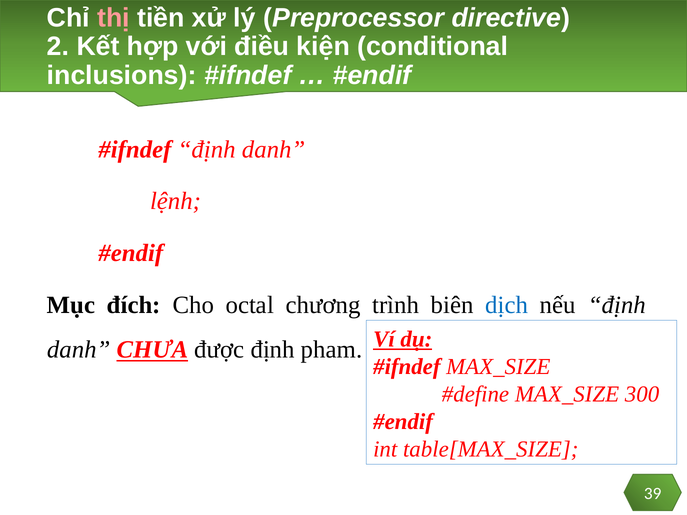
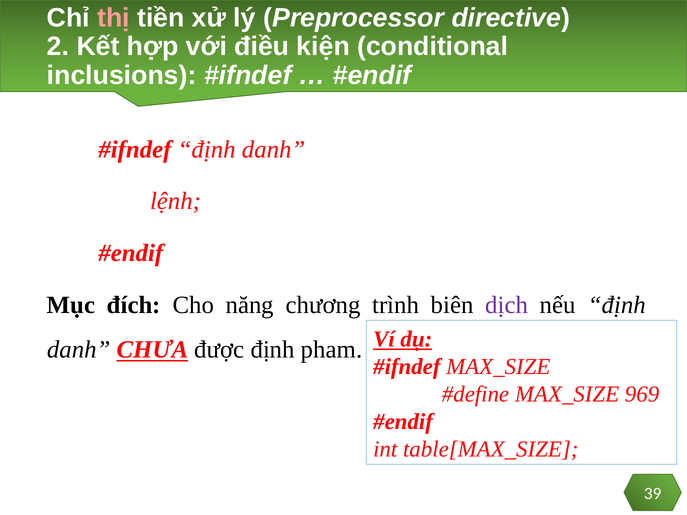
octal: octal -> năng (250, 305)
dịch colour: blue -> purple (507, 305)
300: 300 -> 969 (642, 394)
